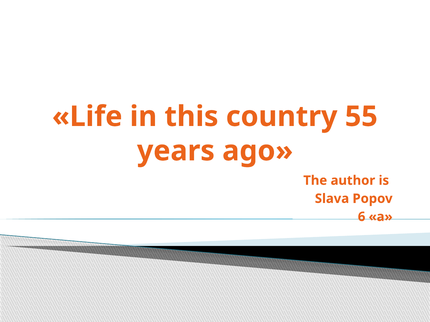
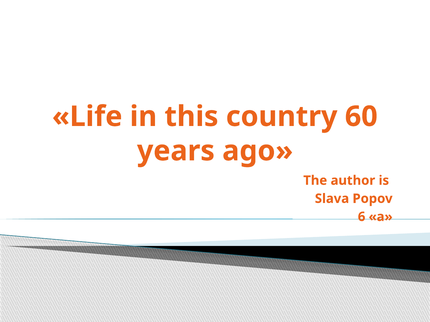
55: 55 -> 60 (361, 117)
